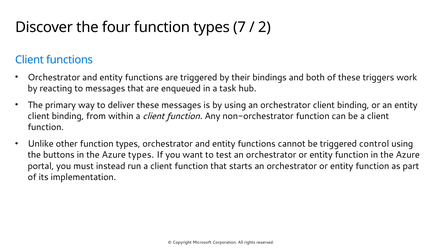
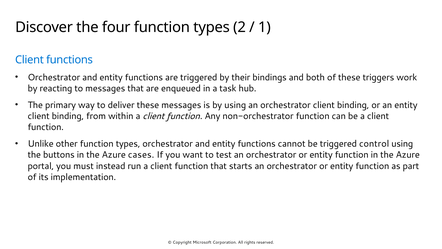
7: 7 -> 2 (240, 27)
2: 2 -> 1 (264, 27)
Azure types: types -> cases (141, 155)
